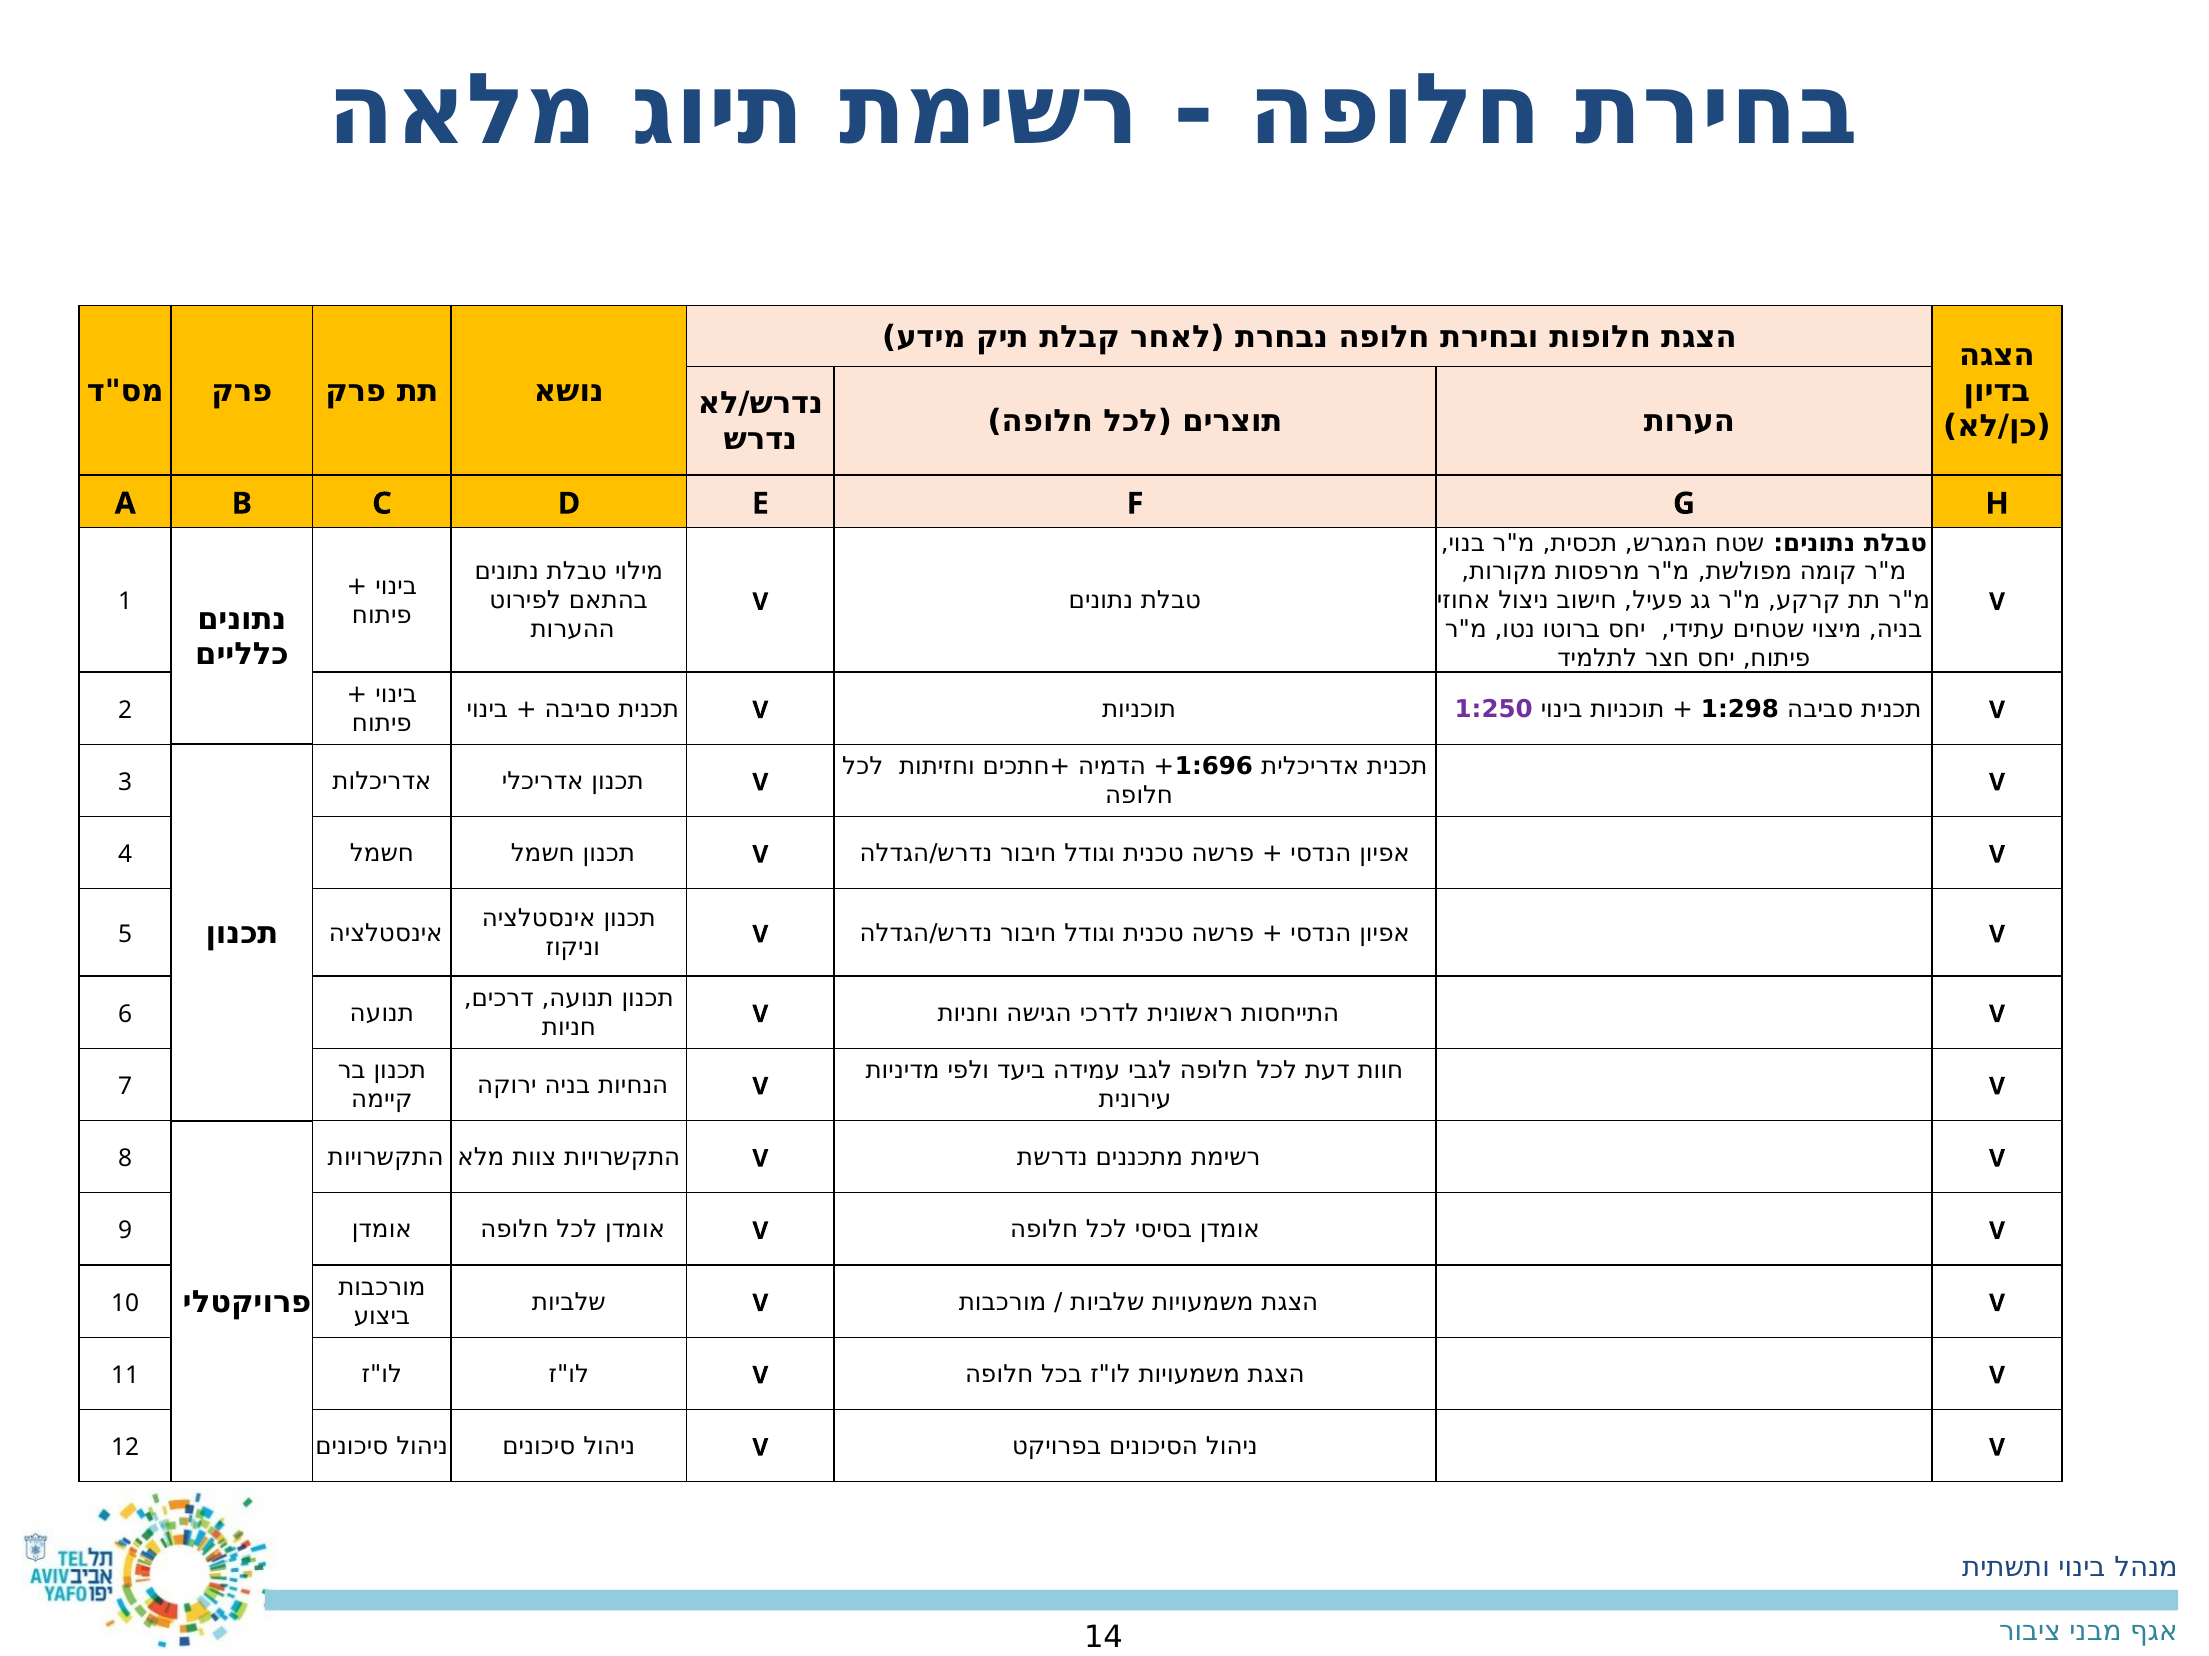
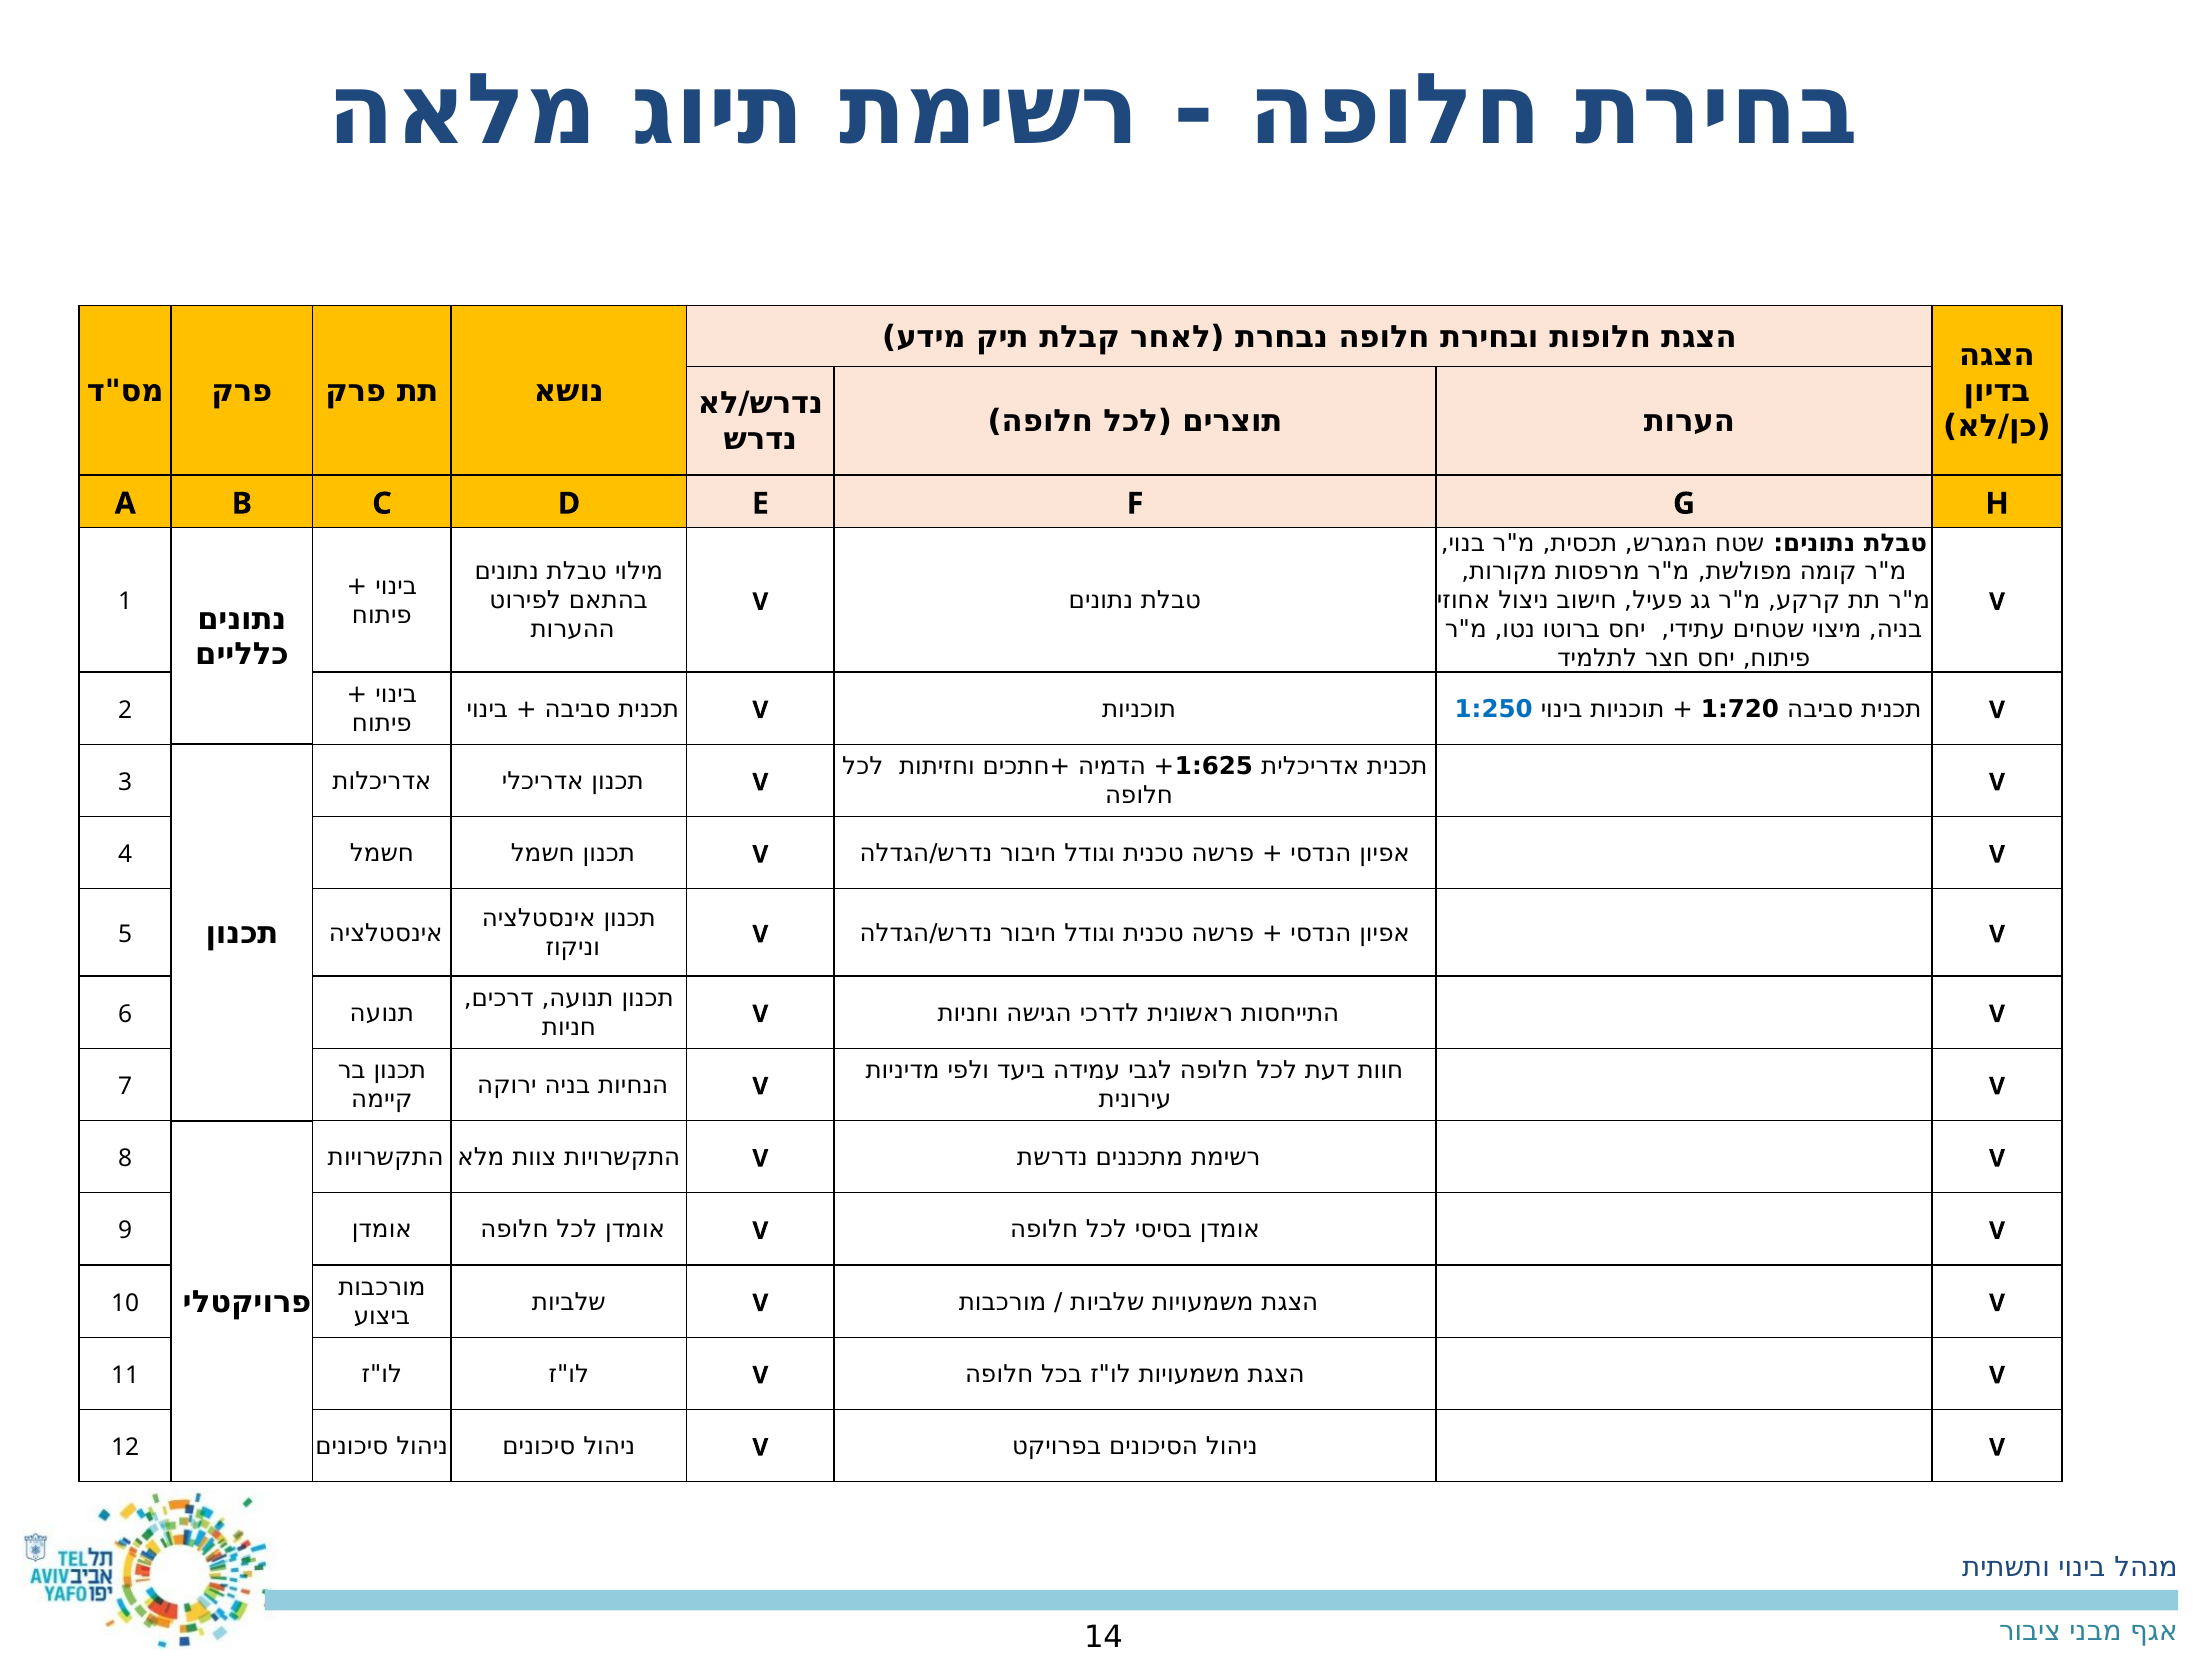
1:250 colour: purple -> blue (1494, 709)
1:298: 1:298 -> 1:720 (1740, 709)
1:696: 1:696 -> 1:625 (1214, 767)
